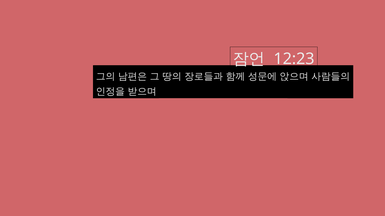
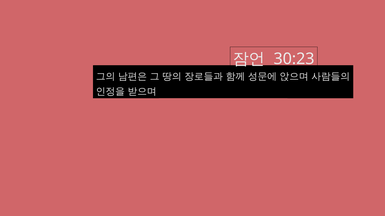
12:23: 12:23 -> 30:23 (294, 59)
